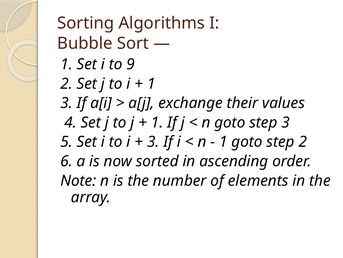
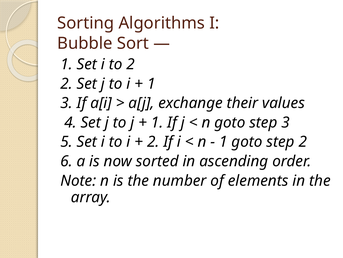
to 9: 9 -> 2 (131, 64)
3: 3 -> 2 (153, 142)
